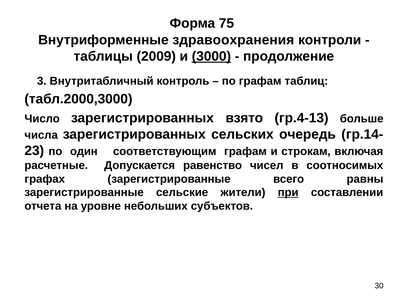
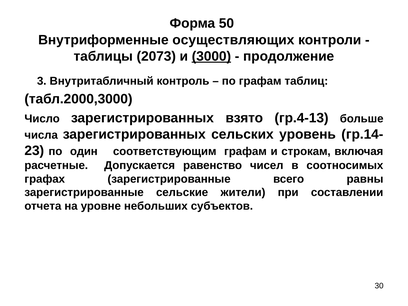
75: 75 -> 50 (226, 23)
здравоохранения: здравоохранения -> осуществляющих (233, 40)
2009: 2009 -> 2073 (156, 56)
очередь: очередь -> уровень (308, 134)
при underline: present -> none (288, 193)
